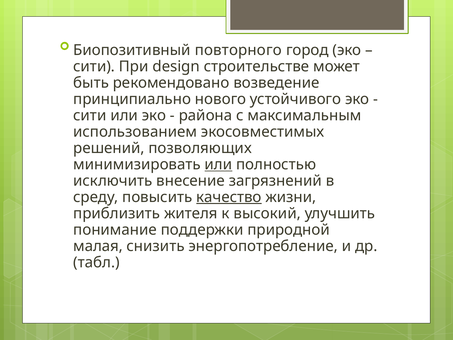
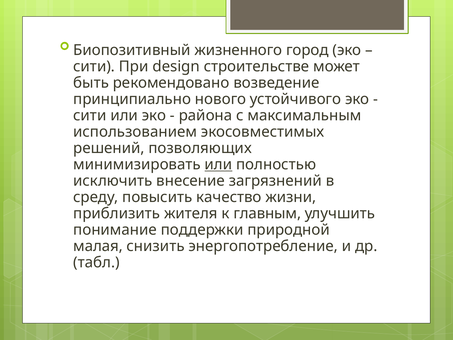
повторного: повторного -> жизненного (238, 50)
качество underline: present -> none (229, 197)
высокий: высокий -> главным (267, 213)
